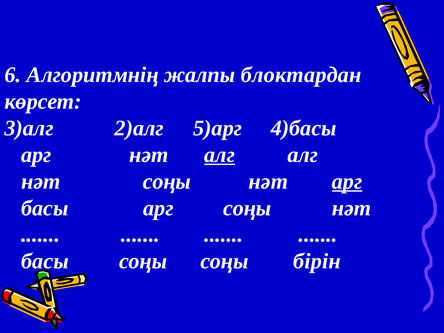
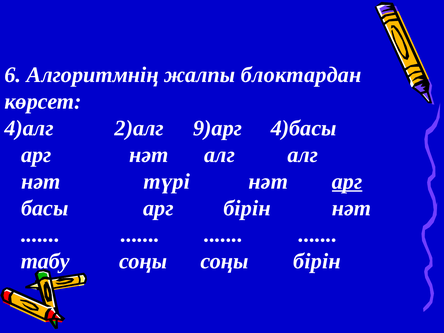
3)алг: 3)алг -> 4)алг (29, 128)
5)арг: 5)арг -> 9)арг (218, 128)
алг underline: present -> none (220, 155)
нәт соңы: соңы -> түрі (167, 181)
арг соңы: соңы -> бірін (247, 208)
басы: басы -> табу (45, 261)
